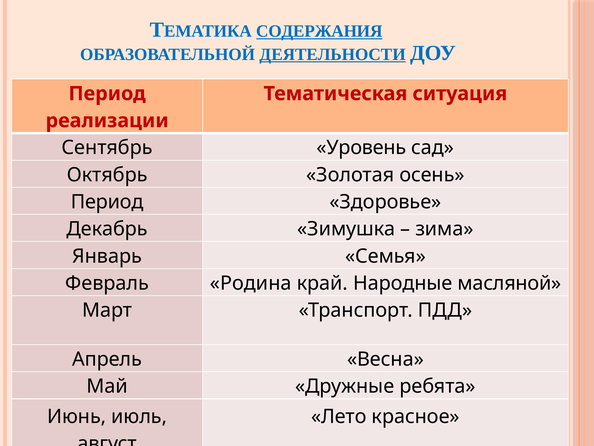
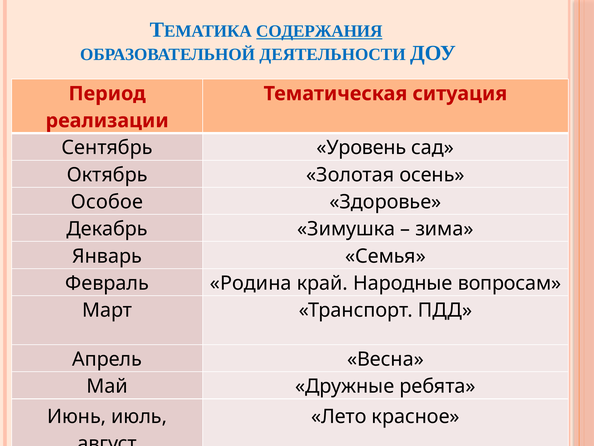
ДЕЯТЕЛЬНОСТИ underline: present -> none (333, 54)
Период: Период -> Особое (107, 202)
масляной: масляной -> вопросам (509, 283)
